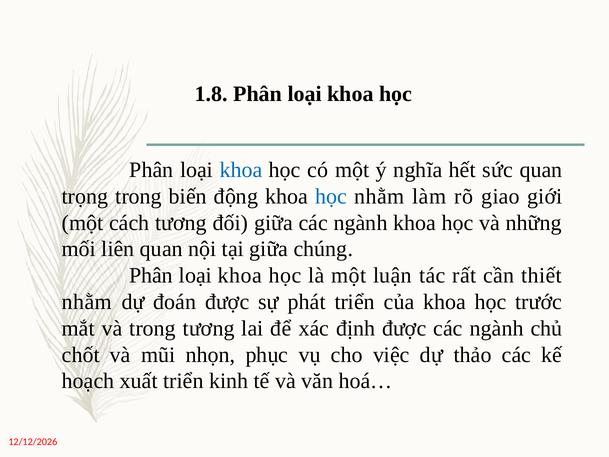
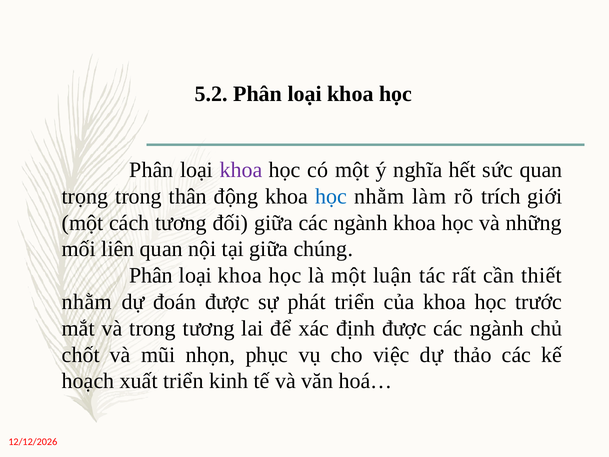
1.8: 1.8 -> 5.2 (211, 94)
khoa colour: blue -> purple (241, 170)
biến: biến -> thân (188, 196)
giao: giao -> trích (501, 196)
